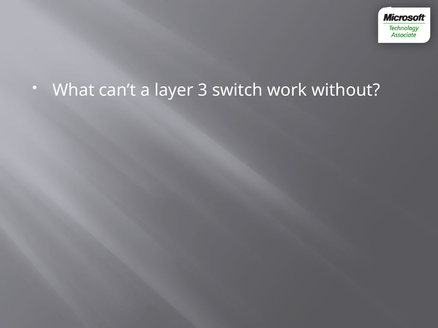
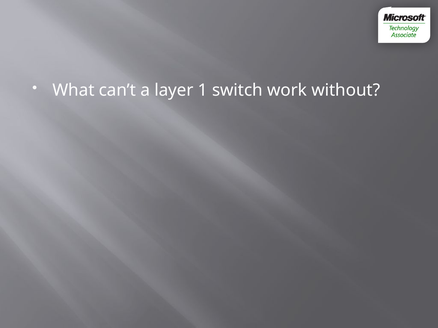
3: 3 -> 1 (203, 90)
